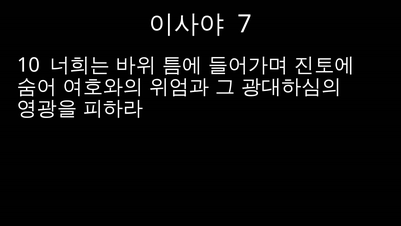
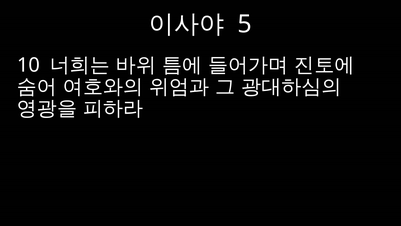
7: 7 -> 5 (245, 24)
